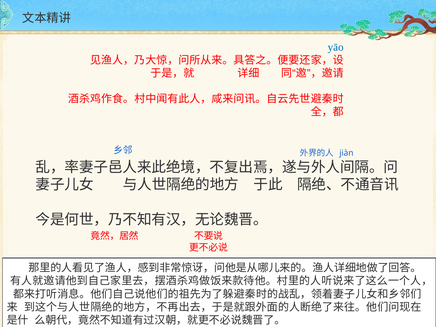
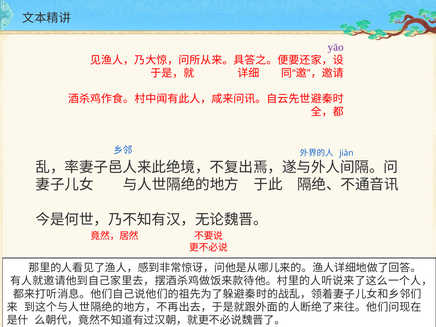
yāo colour: blue -> purple (336, 47)
